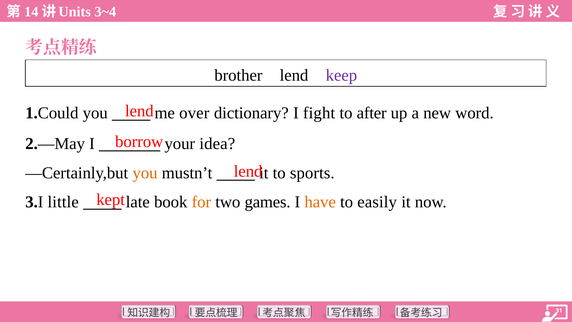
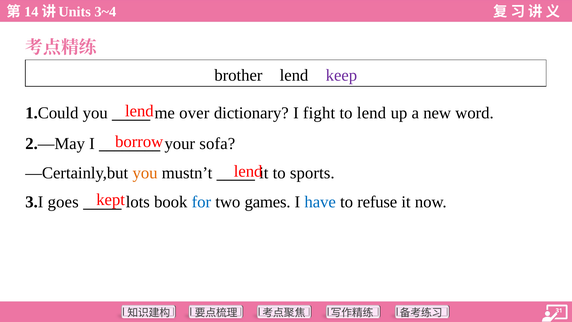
to after: after -> lend (371, 113)
idea: idea -> sofa (217, 144)
little: little -> goes (63, 202)
late: late -> lots (138, 202)
for colour: orange -> blue (201, 202)
have colour: orange -> blue (320, 202)
easily: easily -> refuse (377, 202)
